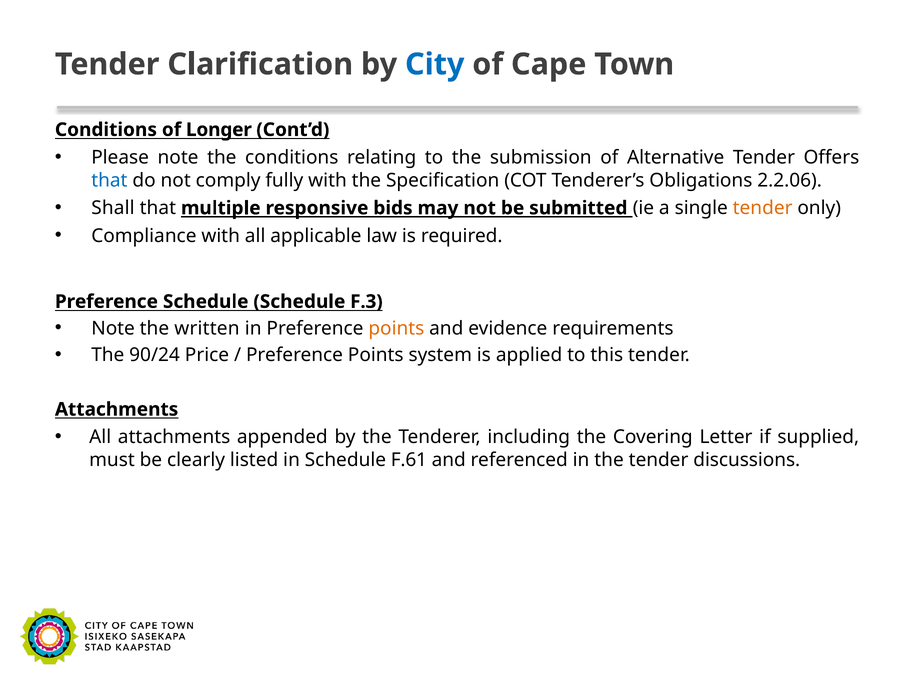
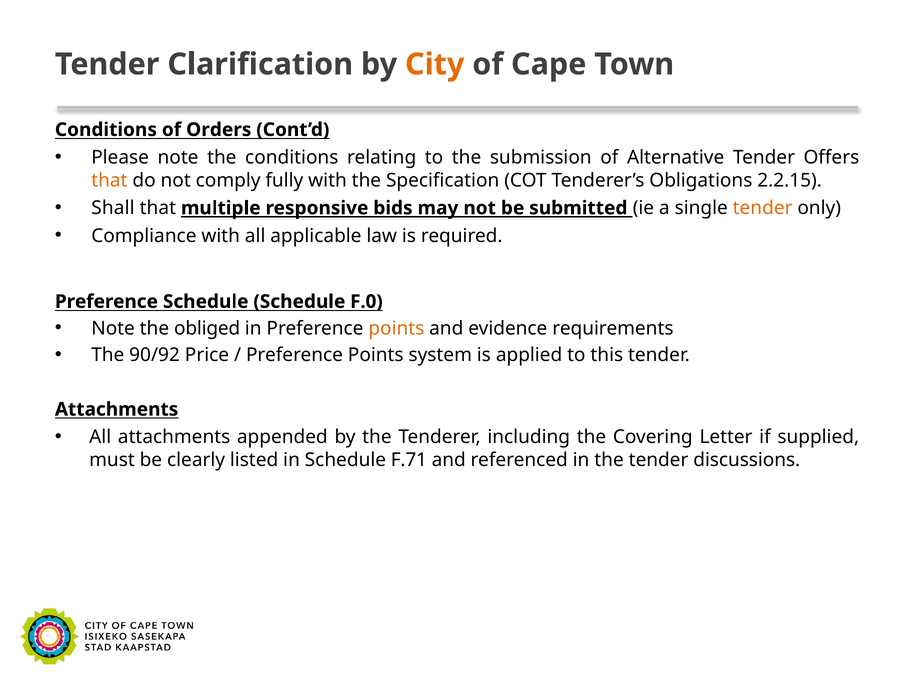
City colour: blue -> orange (435, 64)
Longer: Longer -> Orders (219, 130)
that colour: blue -> orange (109, 180)
2.2.06: 2.2.06 -> 2.2.15 (790, 180)
F.3: F.3 -> F.0 (366, 302)
written: written -> obliged (207, 328)
90/24: 90/24 -> 90/92 (155, 355)
F.61: F.61 -> F.71 (409, 460)
